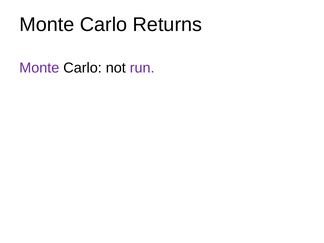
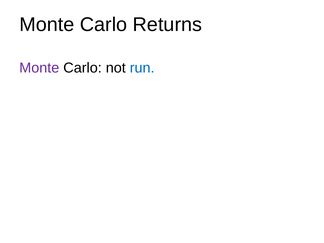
run colour: purple -> blue (142, 68)
